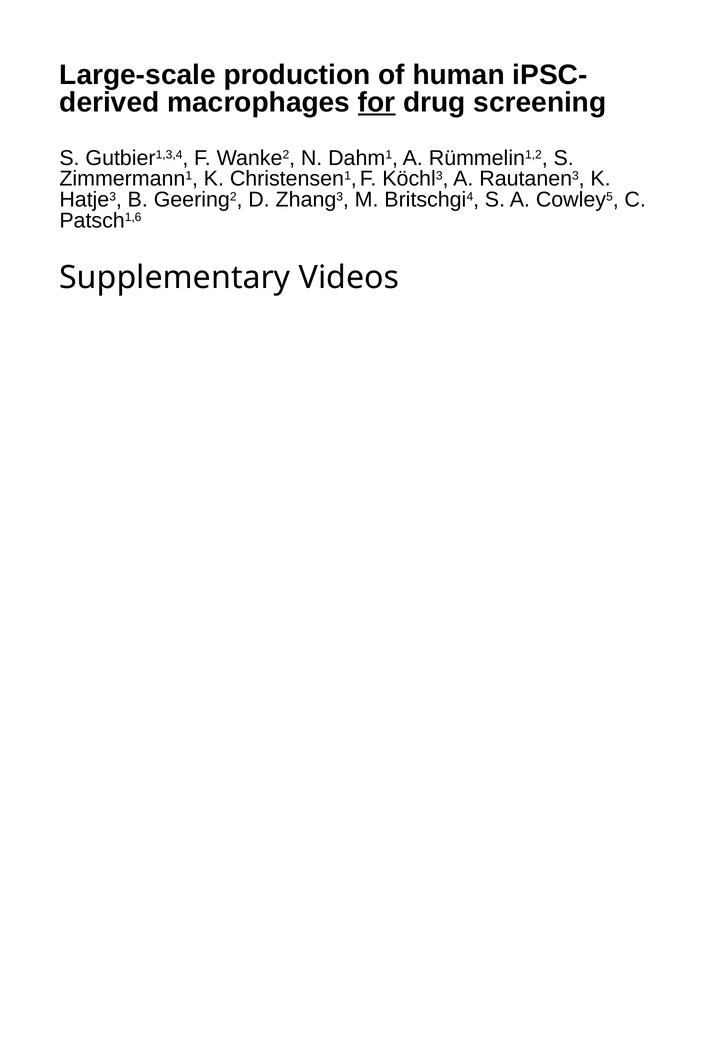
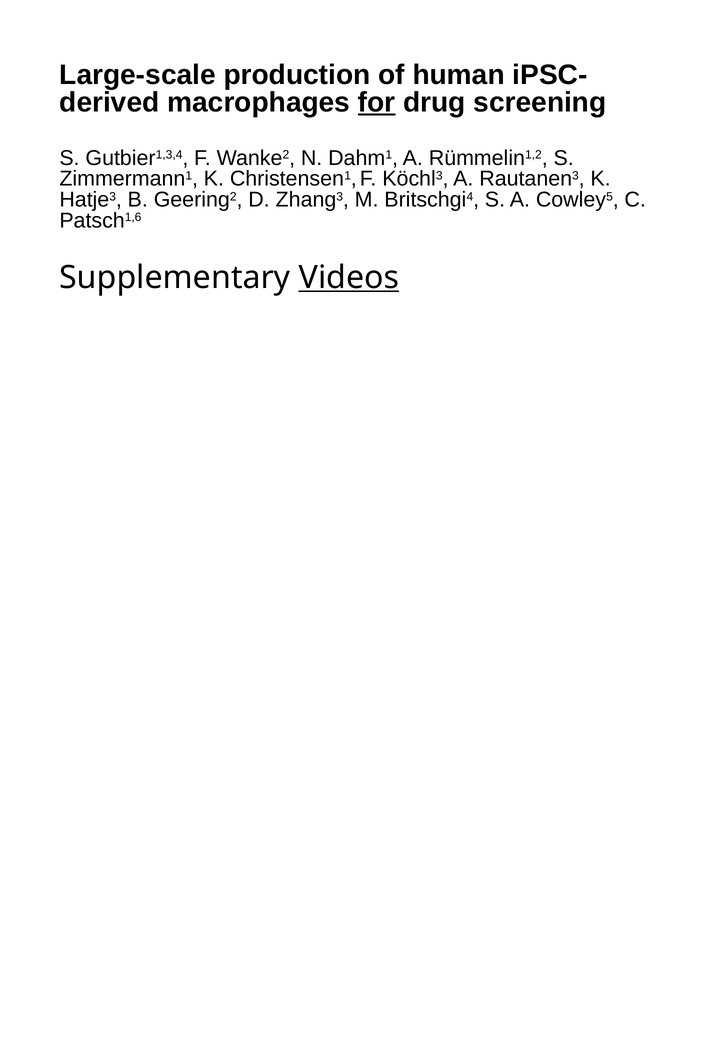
Videos underline: none -> present (349, 277)
